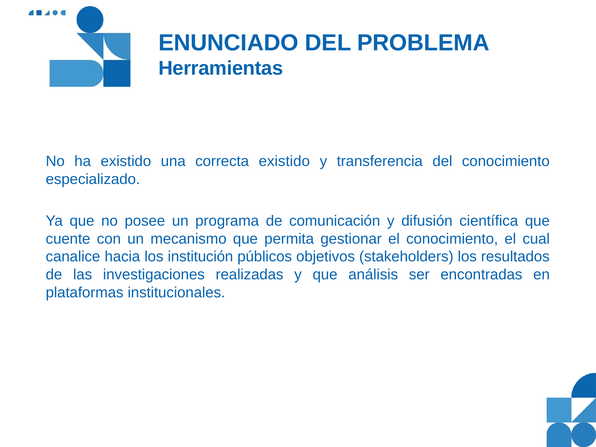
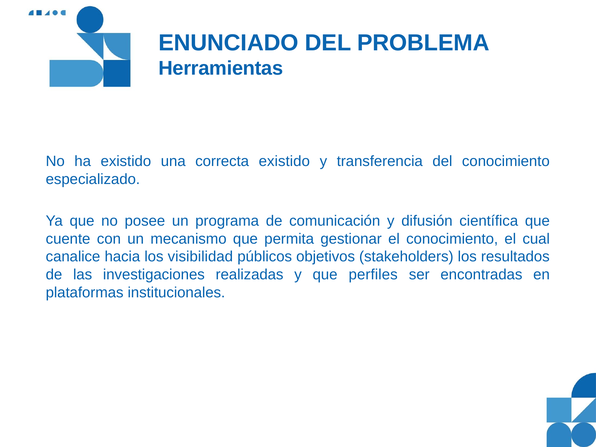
institución: institución -> visibilidad (200, 257)
análisis: análisis -> perfiles (373, 275)
